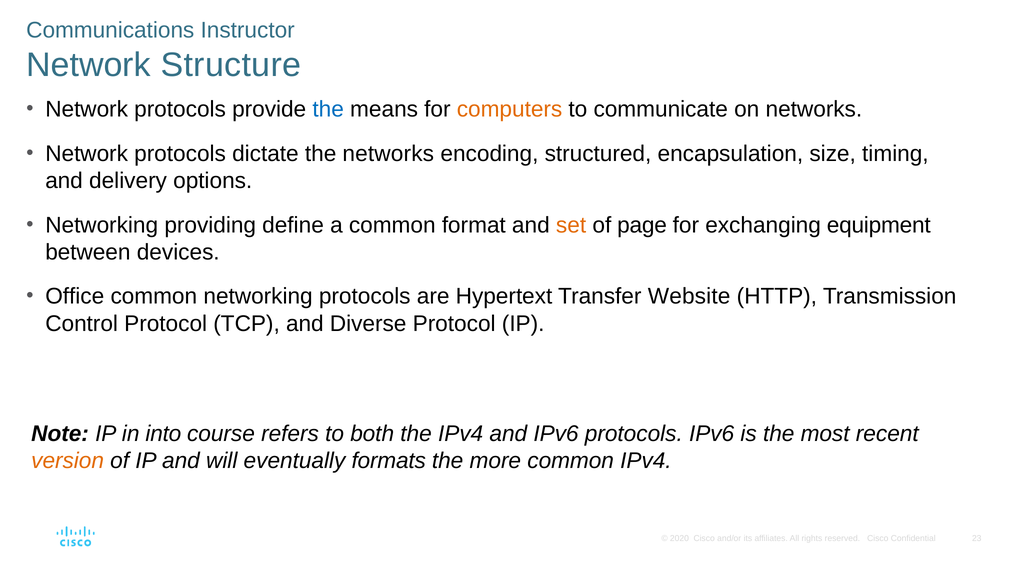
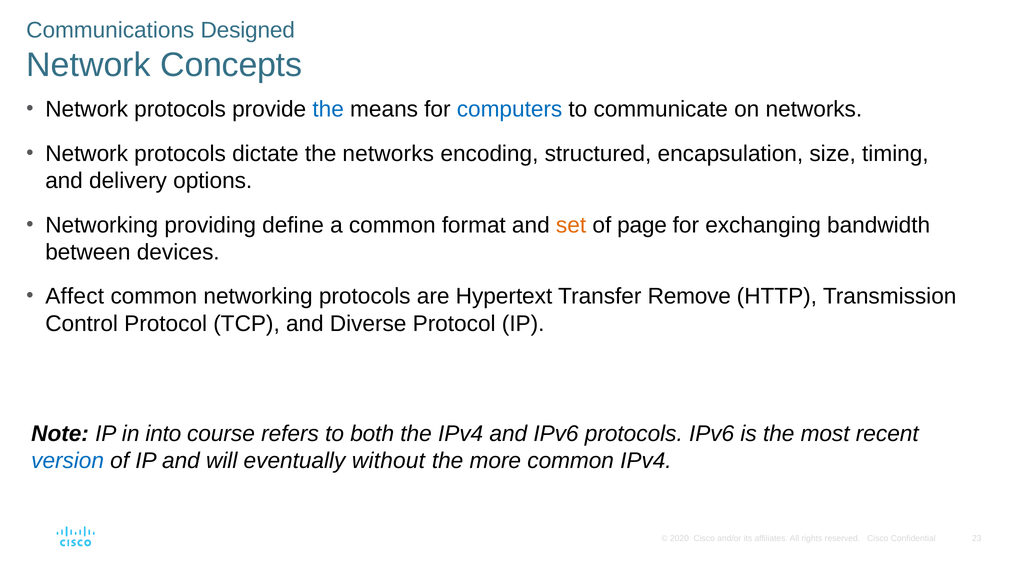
Instructor: Instructor -> Designed (248, 30)
Structure: Structure -> Concepts (231, 65)
computers colour: orange -> blue (510, 109)
equipment: equipment -> bandwidth (879, 225)
Office: Office -> Affect (75, 296)
Website: Website -> Remove (689, 296)
version colour: orange -> blue (68, 461)
formats: formats -> without (388, 461)
